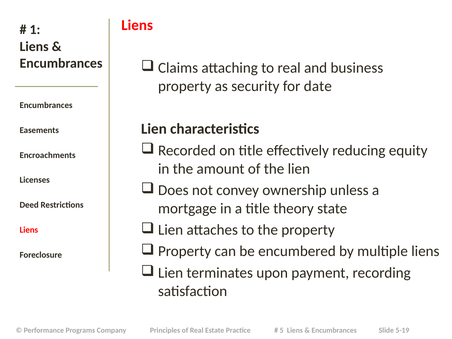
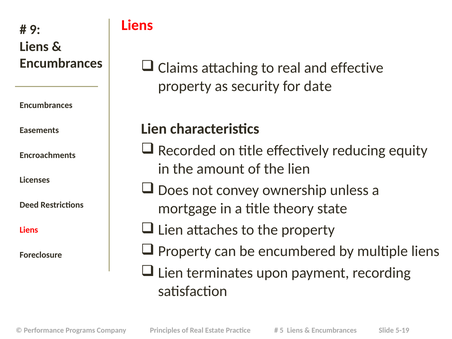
1: 1 -> 9 (35, 30)
business: business -> effective (357, 68)
